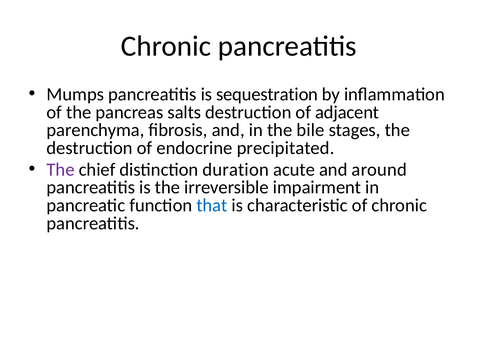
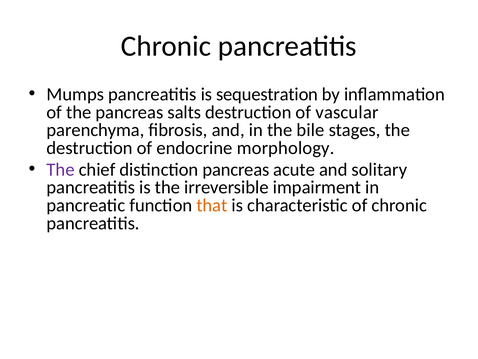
adjacent: adjacent -> vascular (347, 112)
precipitated: precipitated -> morphology (286, 148)
distinction duration: duration -> pancreas (236, 169)
around: around -> solitary (379, 169)
that colour: blue -> orange (212, 205)
